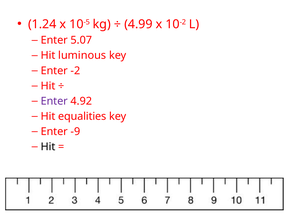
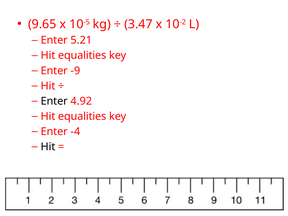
1.24: 1.24 -> 9.65 (42, 24)
4.99: 4.99 -> 3.47 (138, 24)
5.07: 5.07 -> 5.21 (81, 40)
luminous: luminous -> equalities (82, 55)
-2: -2 -> -9 (75, 71)
Enter colour: purple -> black (54, 101)
-9: -9 -> -4 (75, 132)
